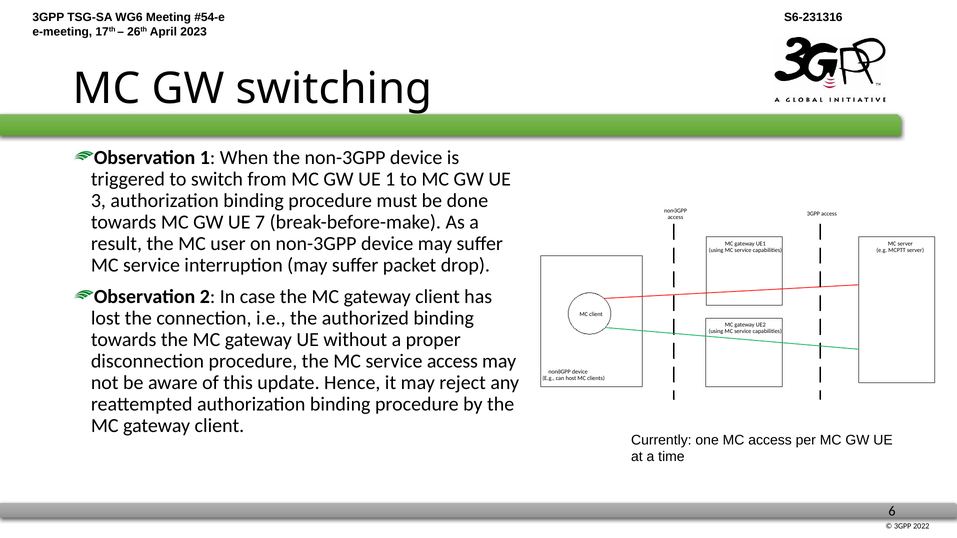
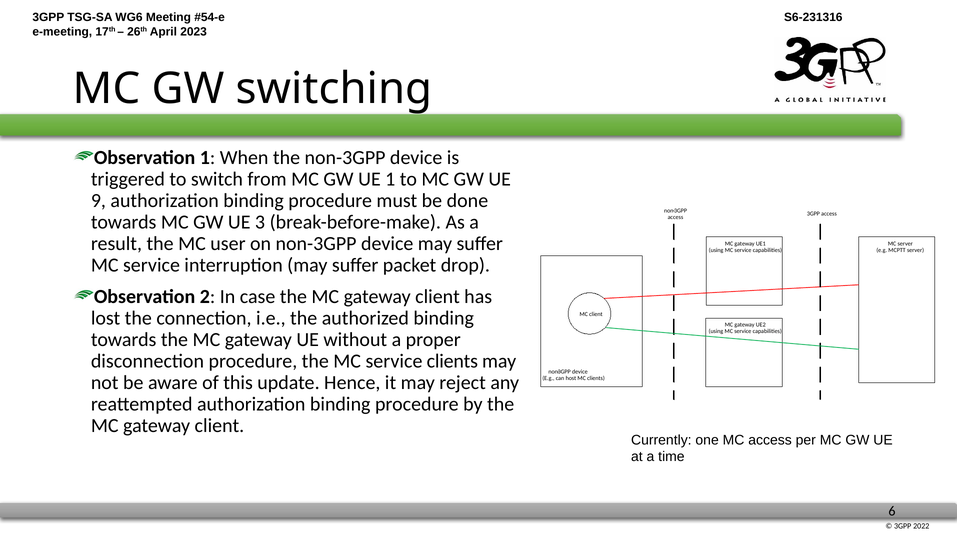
3: 3 -> 9 (98, 201)
7: 7 -> 3 (260, 222)
service access: access -> clients (452, 361)
